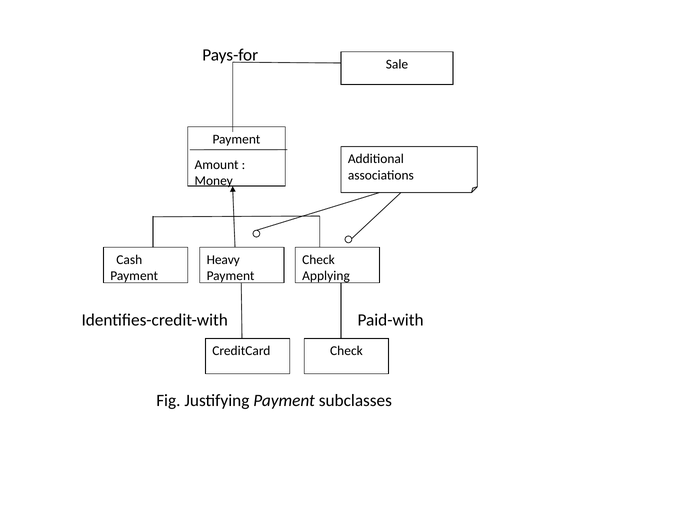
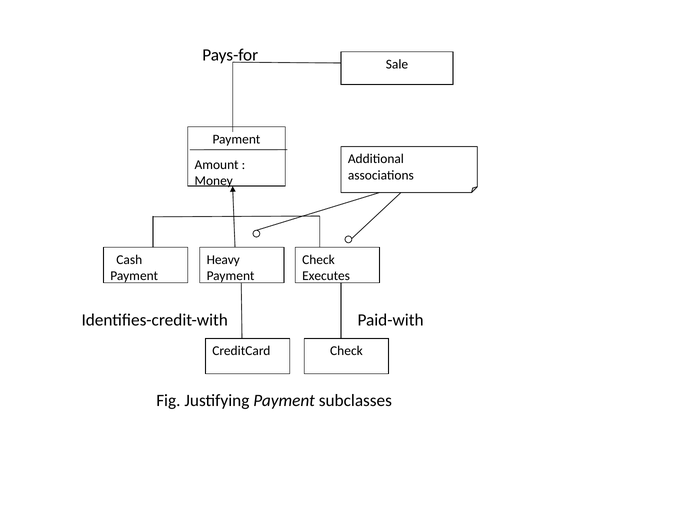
Applying: Applying -> Executes (326, 276)
